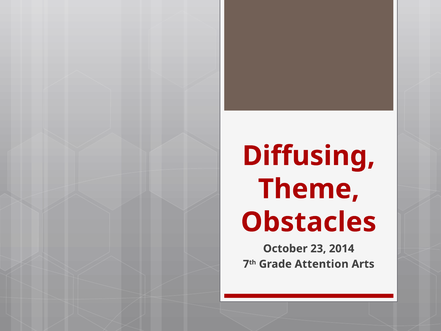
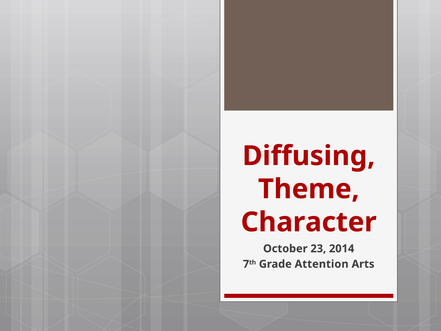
Obstacles: Obstacles -> Character (309, 222)
